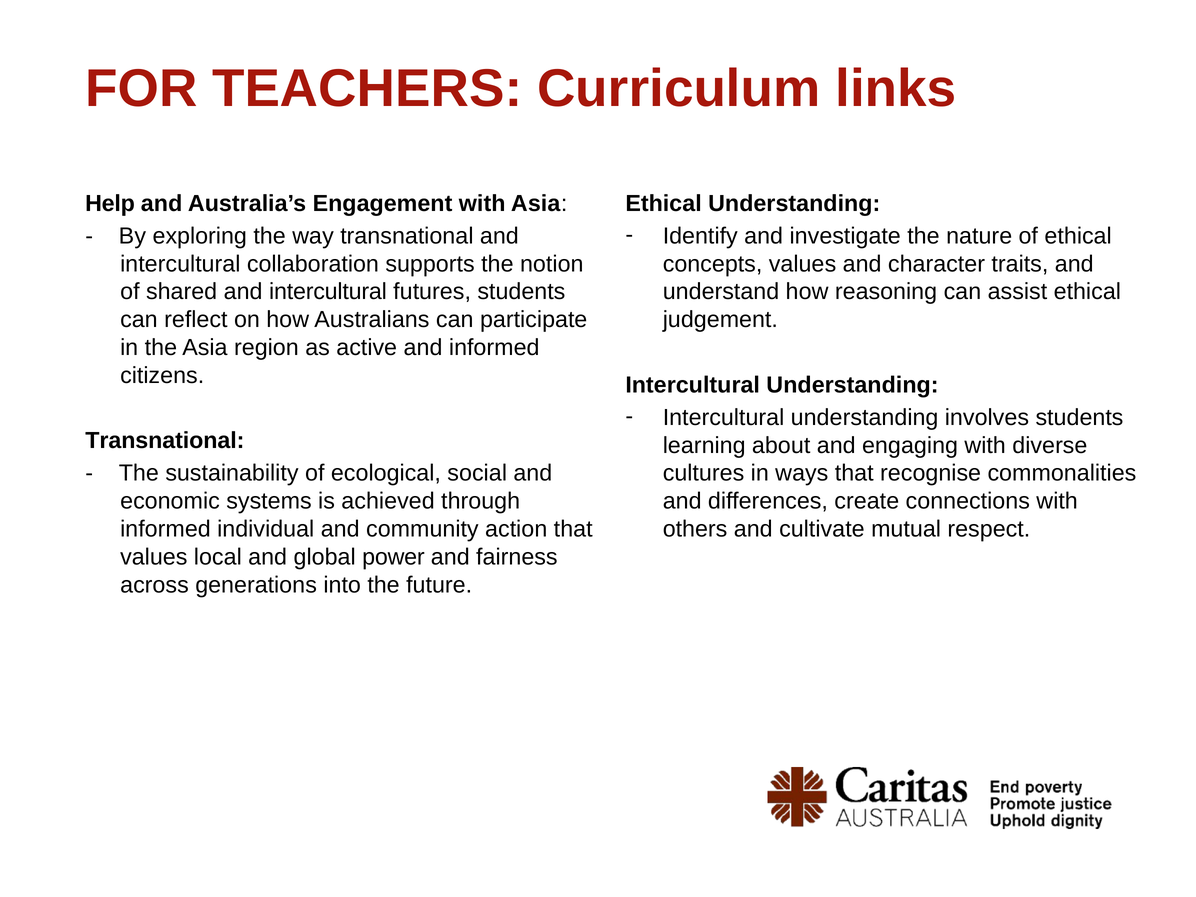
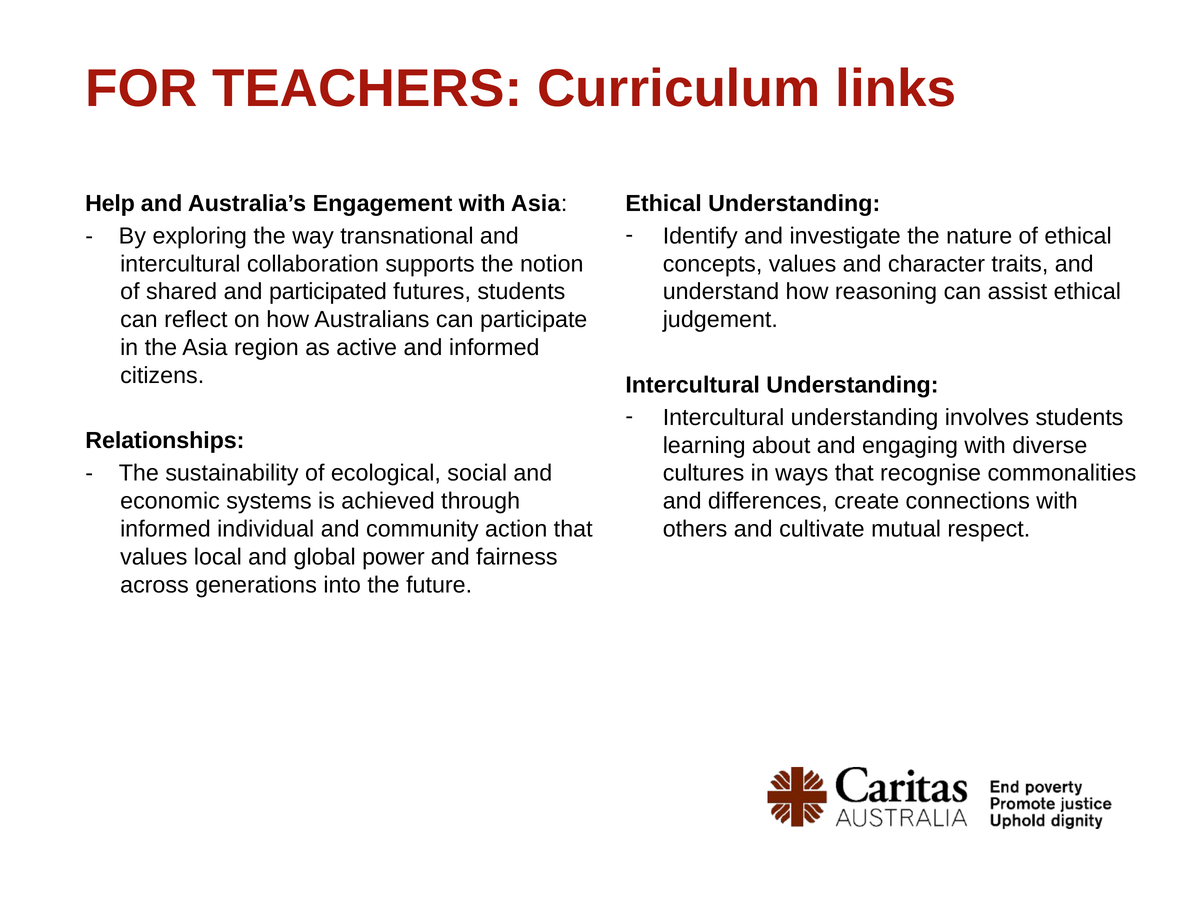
shared and intercultural: intercultural -> participated (328, 292)
Transnational: Transnational -> Relationships (165, 441)
